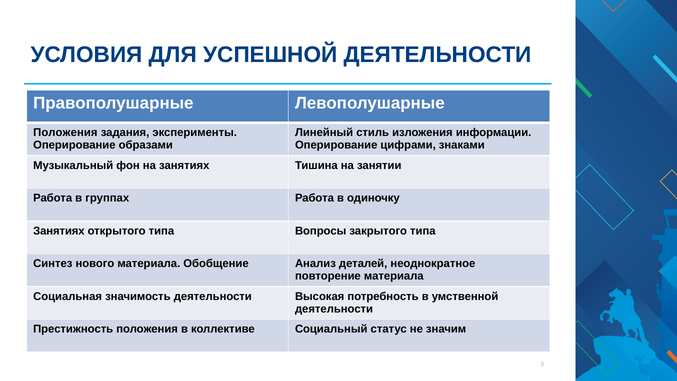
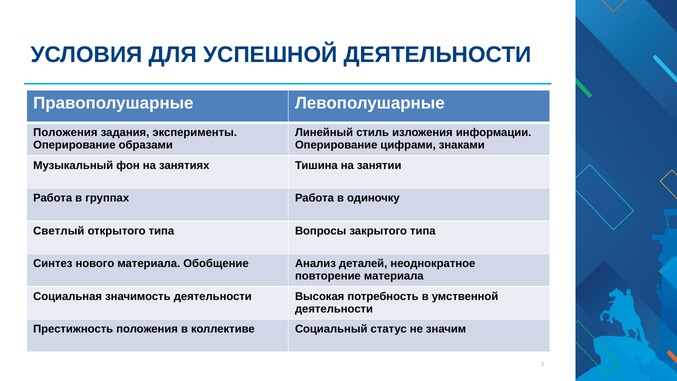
Занятиях: Занятиях -> Светлый (59, 231)
